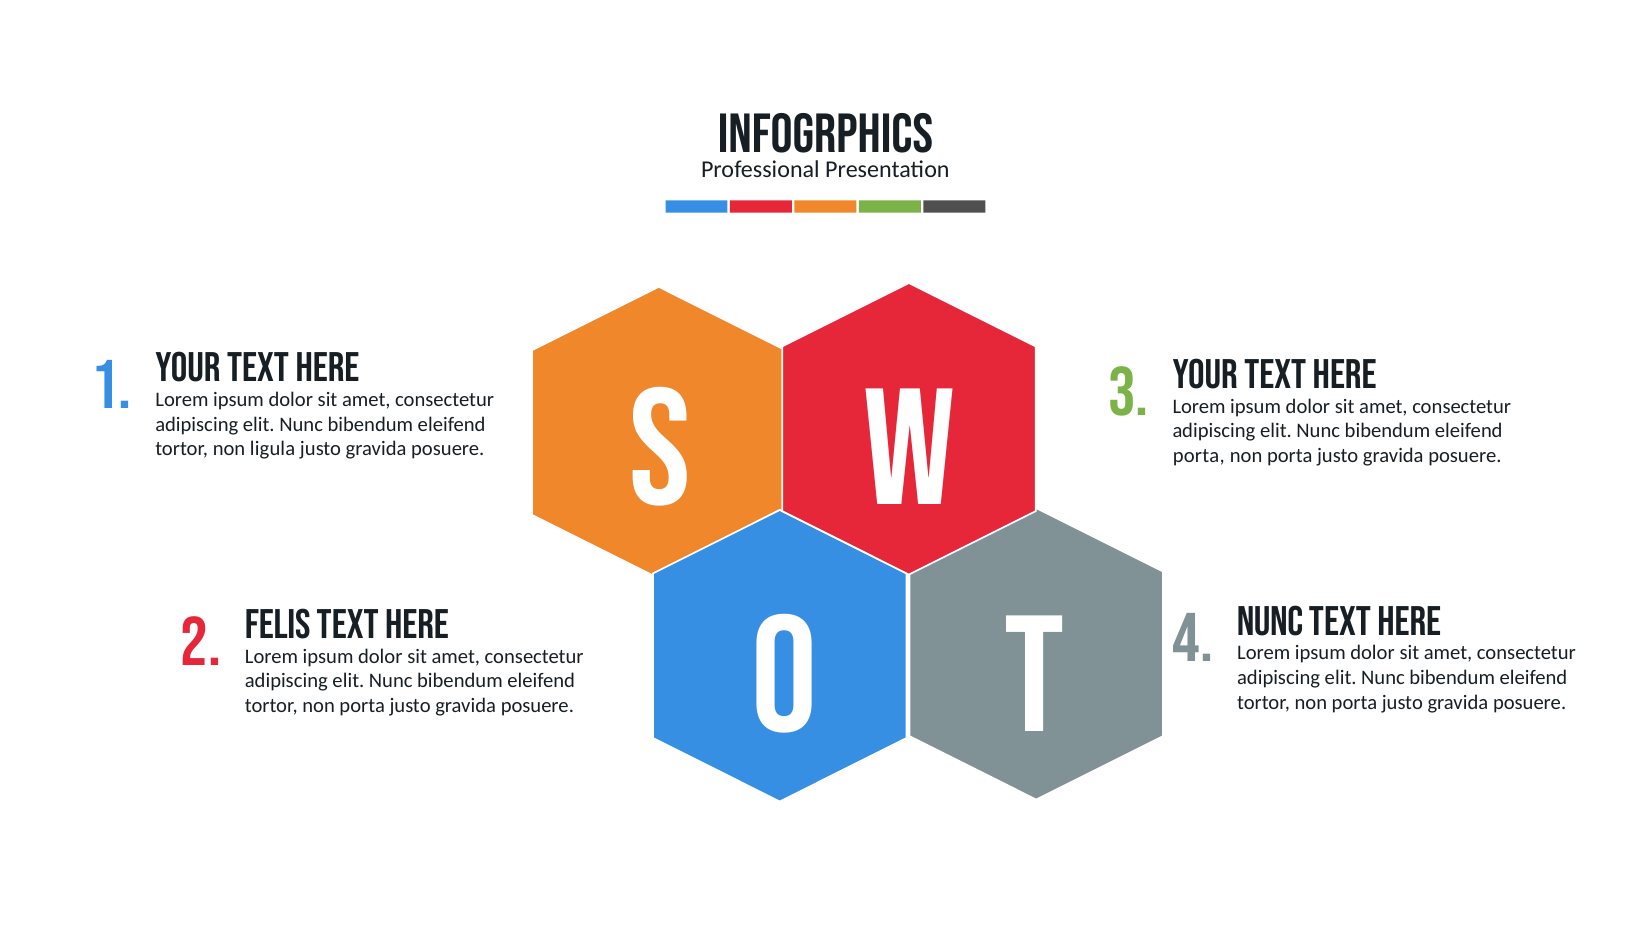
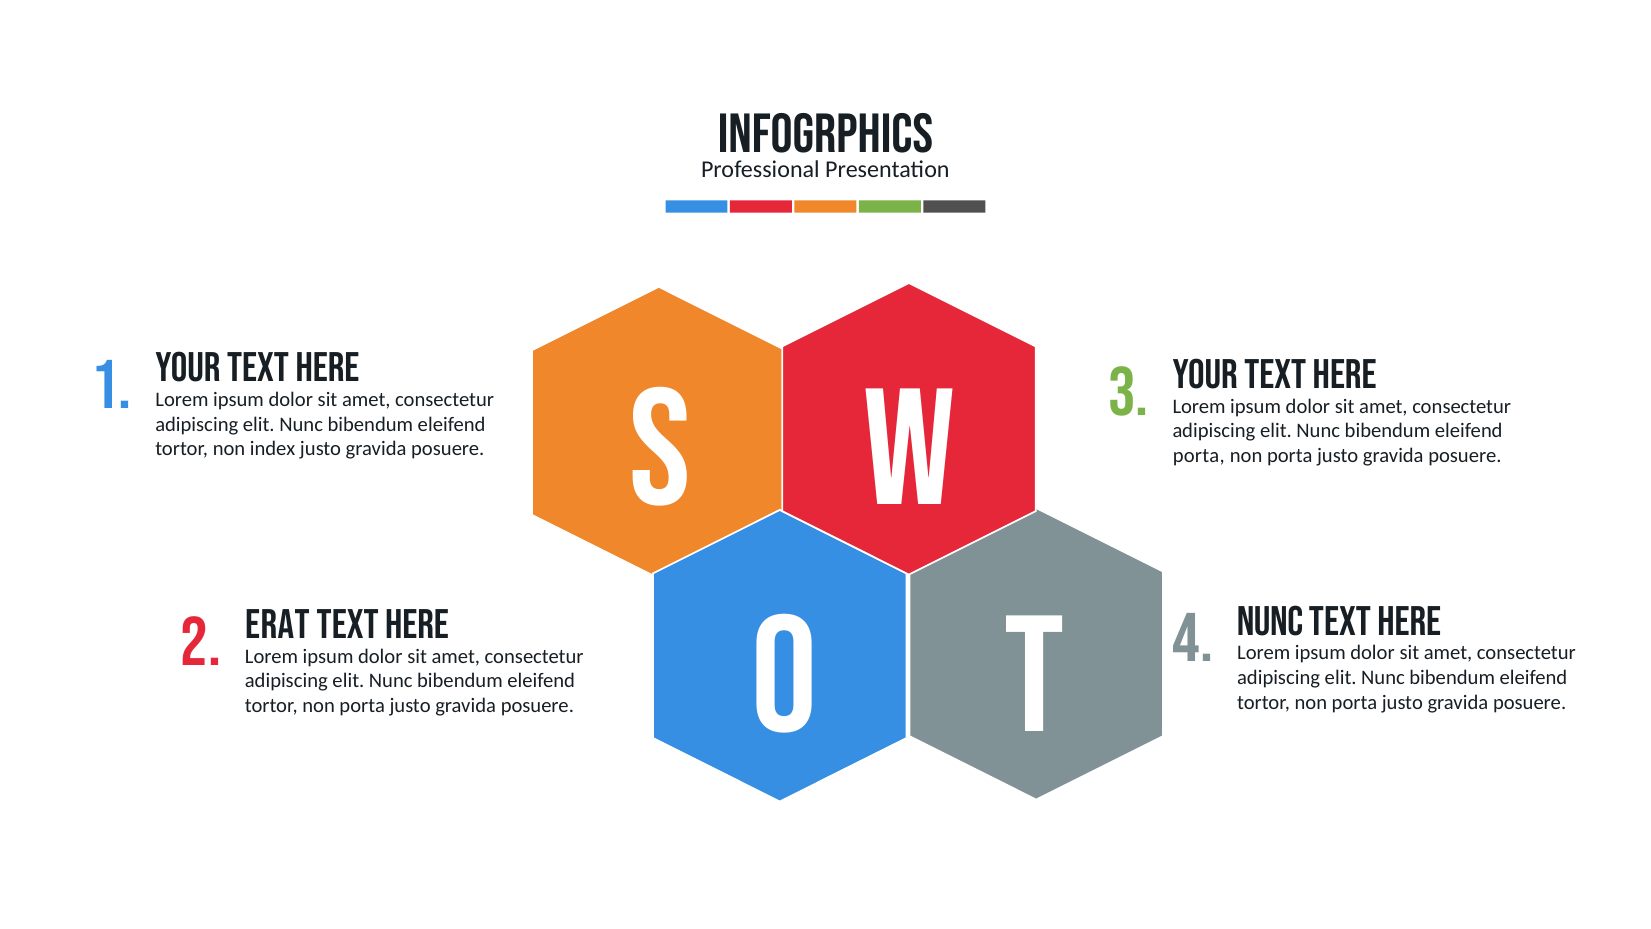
ligula: ligula -> index (273, 449)
Felis: Felis -> Erat (277, 625)
